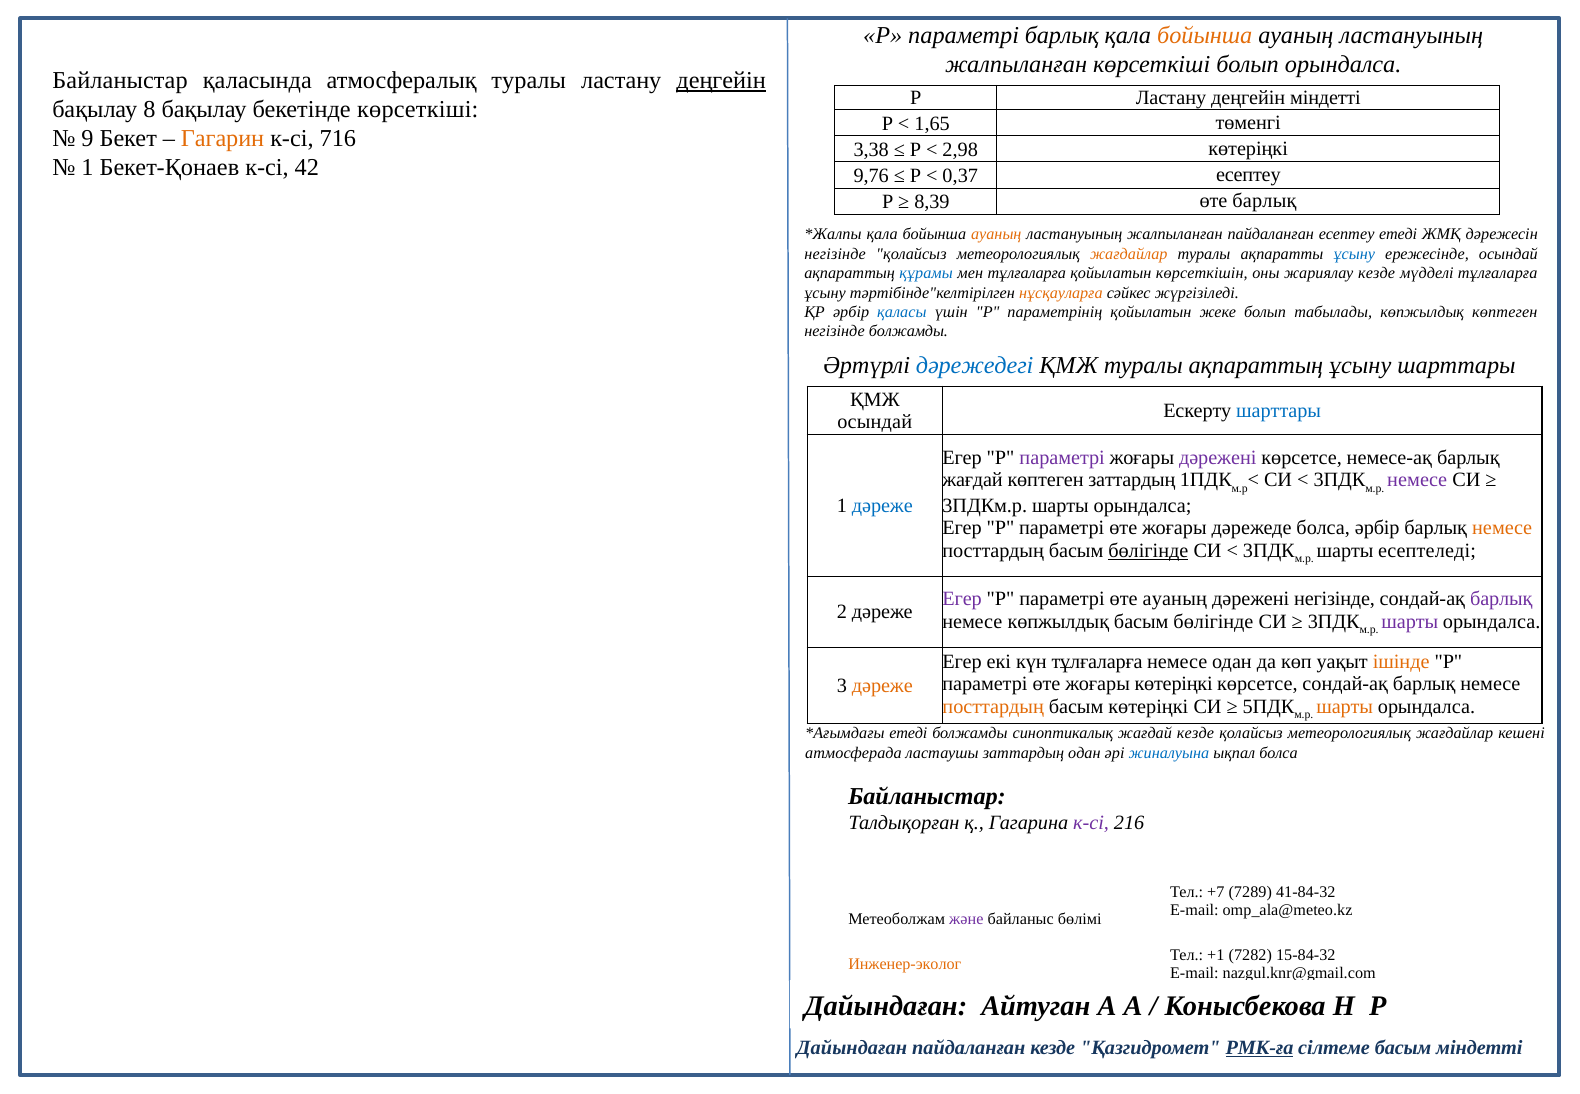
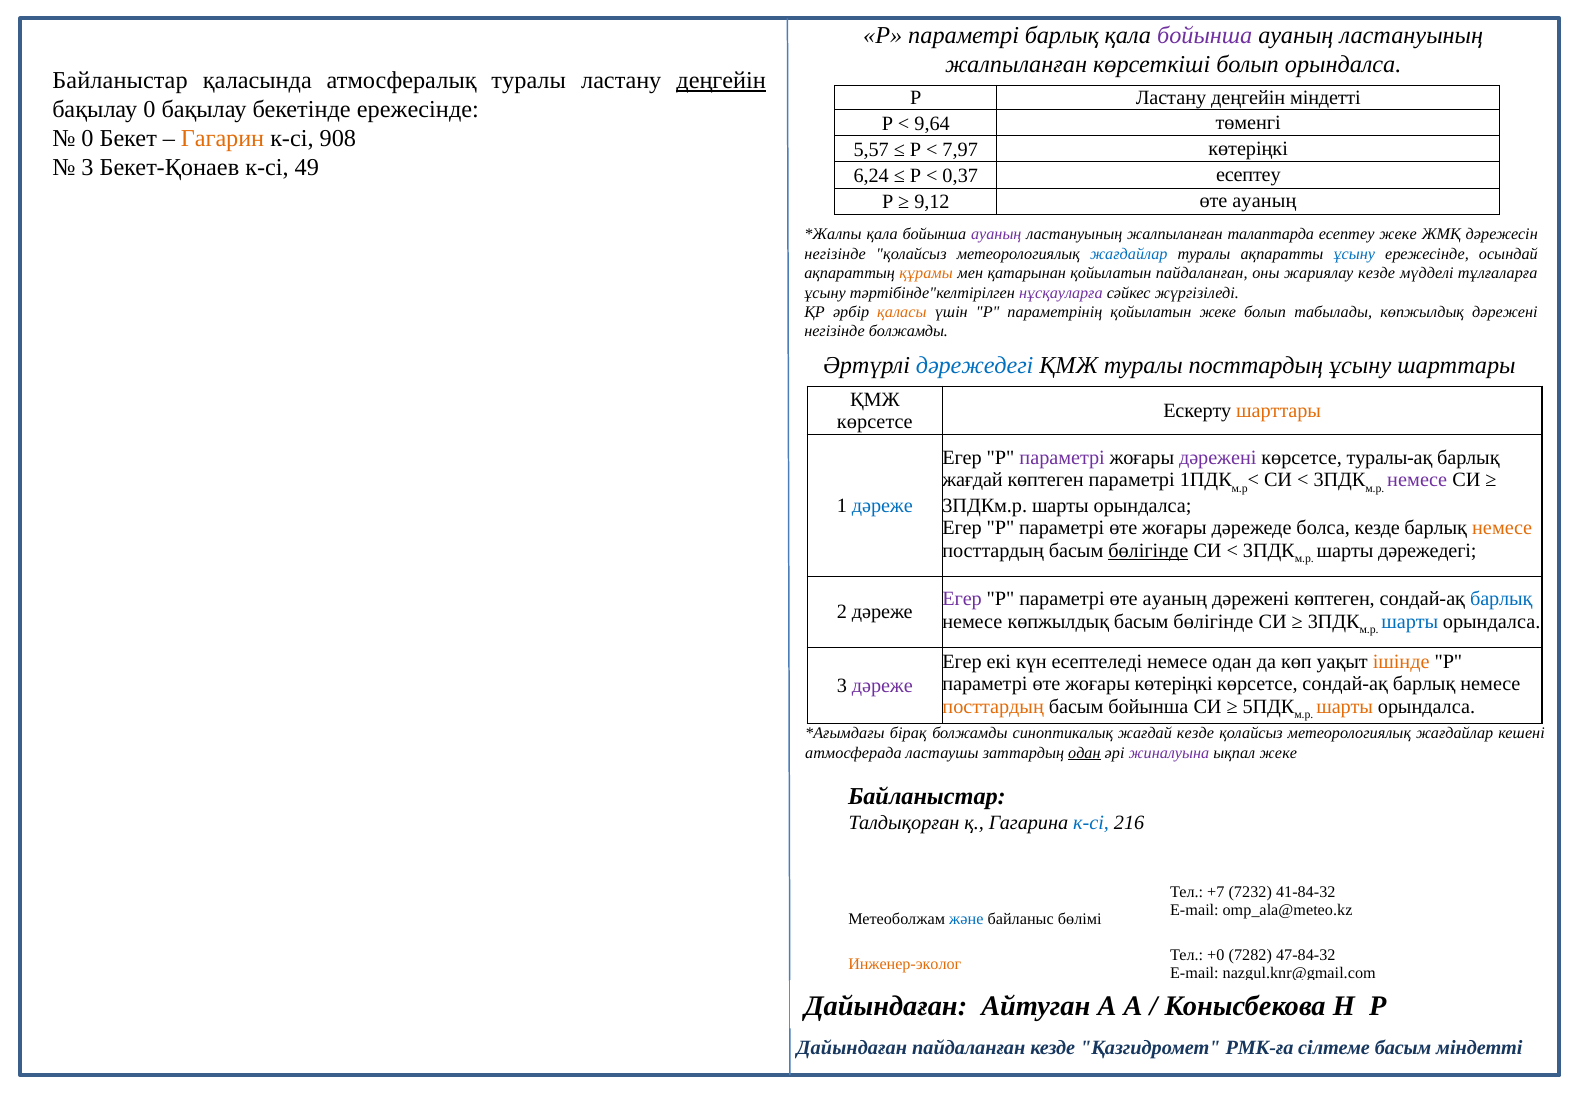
бойынша colour: orange -> purple (1205, 36)
бақылау 8: 8 -> 0 (149, 110)
бекетінде көрсеткіші: көрсеткіші -> ережесінде (418, 110)
1,65: 1,65 -> 9,64 (932, 124)
9: 9 -> 0 (88, 139)
716: 716 -> 908 (338, 139)
3,38: 3,38 -> 5,57 (871, 150)
2,98: 2,98 -> 7,97 (960, 150)
1: 1 -> 3 (88, 168)
42: 42 -> 49 (307, 168)
9,76: 9,76 -> 6,24 (871, 176)
8,39: 8,39 -> 9,12 (932, 202)
барлық: барлық -> ауаның (1264, 201)
ауаның colour: orange -> purple (996, 234)
жалпыланған пайдаланған: пайдаланған -> талаптарда (1271, 234)
есептеу етеді: етеді -> жеке (1398, 234)
жағдайлар colour: orange -> blue (1129, 254)
құрамы colour: blue -> orange (926, 273)
мен тұлғаларға: тұлғаларға -> қатарынан (1027, 273)
қойылатын көрсеткішін: көрсеткішін -> пайдаланған (1202, 273)
нұсқауларға colour: orange -> purple (1061, 293)
қаласы colour: blue -> orange (902, 312)
көпжылдық көптеген: көптеген -> дәрежені (1505, 312)
туралы ақпараттың: ақпараттың -> посттардың (1256, 366)
шарттары colour: blue -> orange (1279, 411)
осындай: осындай -> көрсетсе (875, 422)
немесе-ақ: немесе-ақ -> туралы-ақ (1389, 458)
көптеген заттардың: заттардың -> параметрі (1132, 480)
болса әрбір: әрбір -> кезде (1377, 528)
шарты есептеледі: есептеледі -> дәрежедегі (1427, 550)
дәрежені негізінде: негізінде -> көптеген (1335, 599)
барлық colour: purple -> blue (1501, 599)
шарты colour: purple -> blue (1410, 621)
күн тұлғаларға: тұлғаларға -> есептеледі (1097, 662)
дәреже colour: orange -> purple (882, 686)
басым көтеріңкі: көтеріңкі -> бойынша (1148, 706)
етеді: етеді -> бірақ (908, 733)
одан underline: none -> present (1084, 753)
жиналуына colour: blue -> purple (1169, 753)
ықпал болса: болса -> жеке (1278, 753)
к-сі colour: purple -> blue (1091, 822)
7289: 7289 -> 7232 (1250, 892)
және colour: purple -> blue (966, 919)
+1: +1 -> +0 (1216, 955)
15-84-32: 15-84-32 -> 47-84-32 (1306, 955)
РМК-ға underline: present -> none (1259, 1048)
